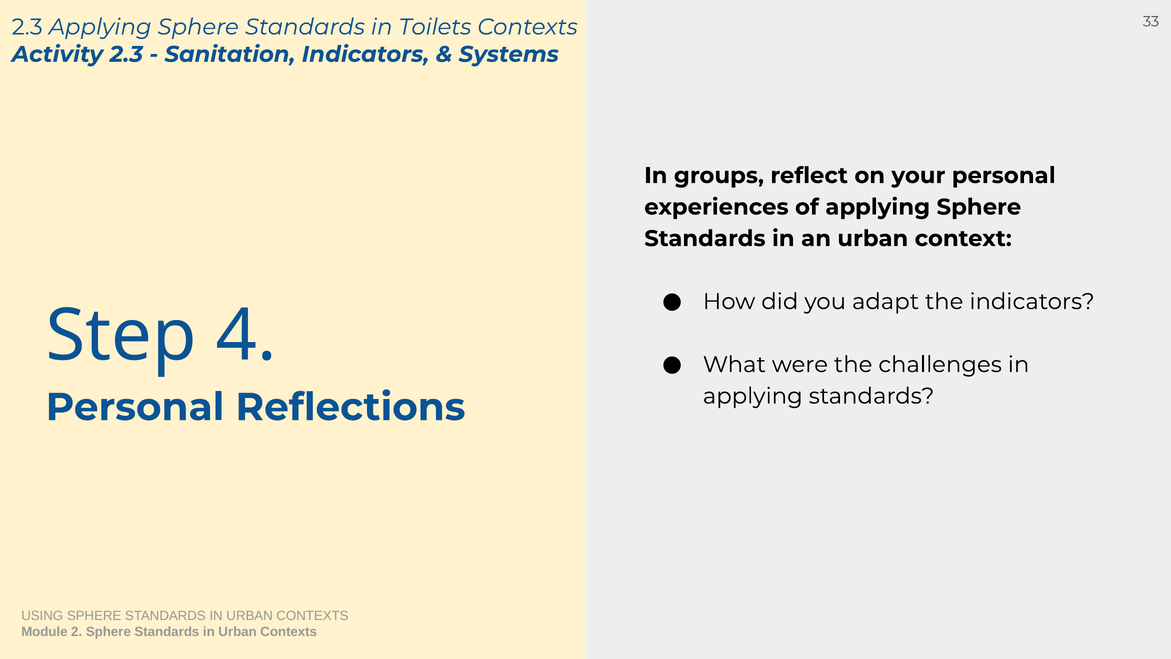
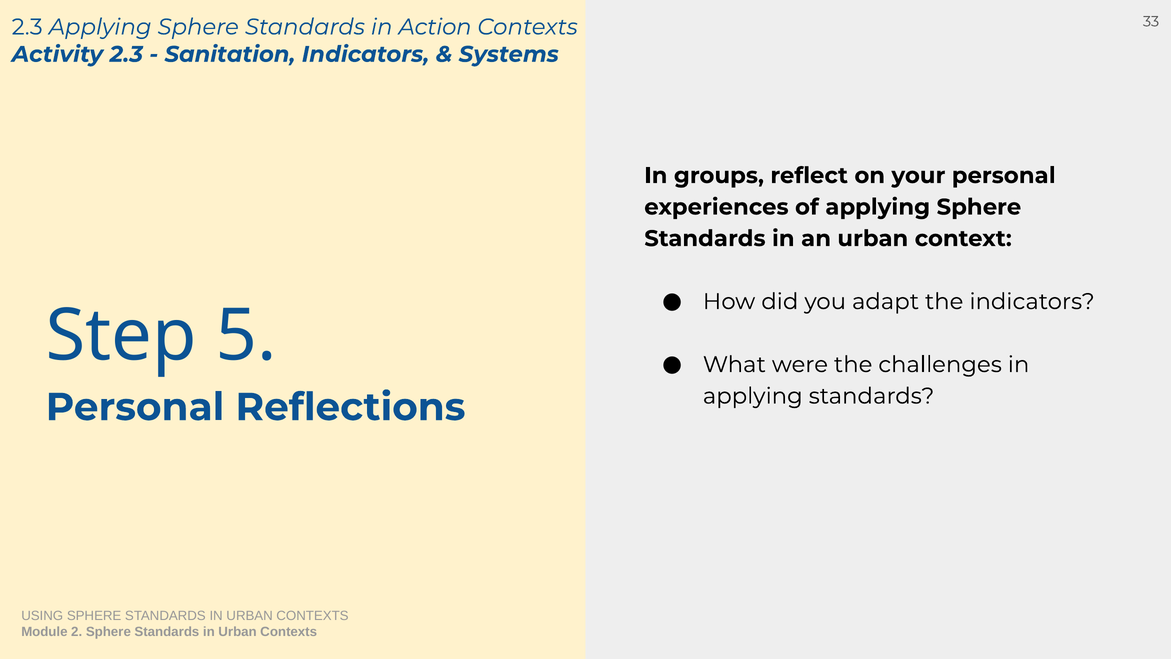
Toilets: Toilets -> Action (435, 27)
4: 4 -> 5 (246, 336)
